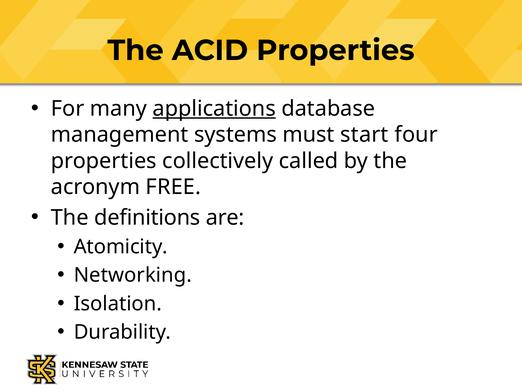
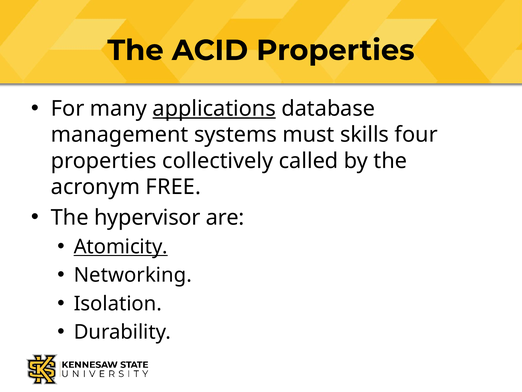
start: start -> skills (365, 135)
definitions: definitions -> hypervisor (147, 217)
Atomicity underline: none -> present (121, 246)
